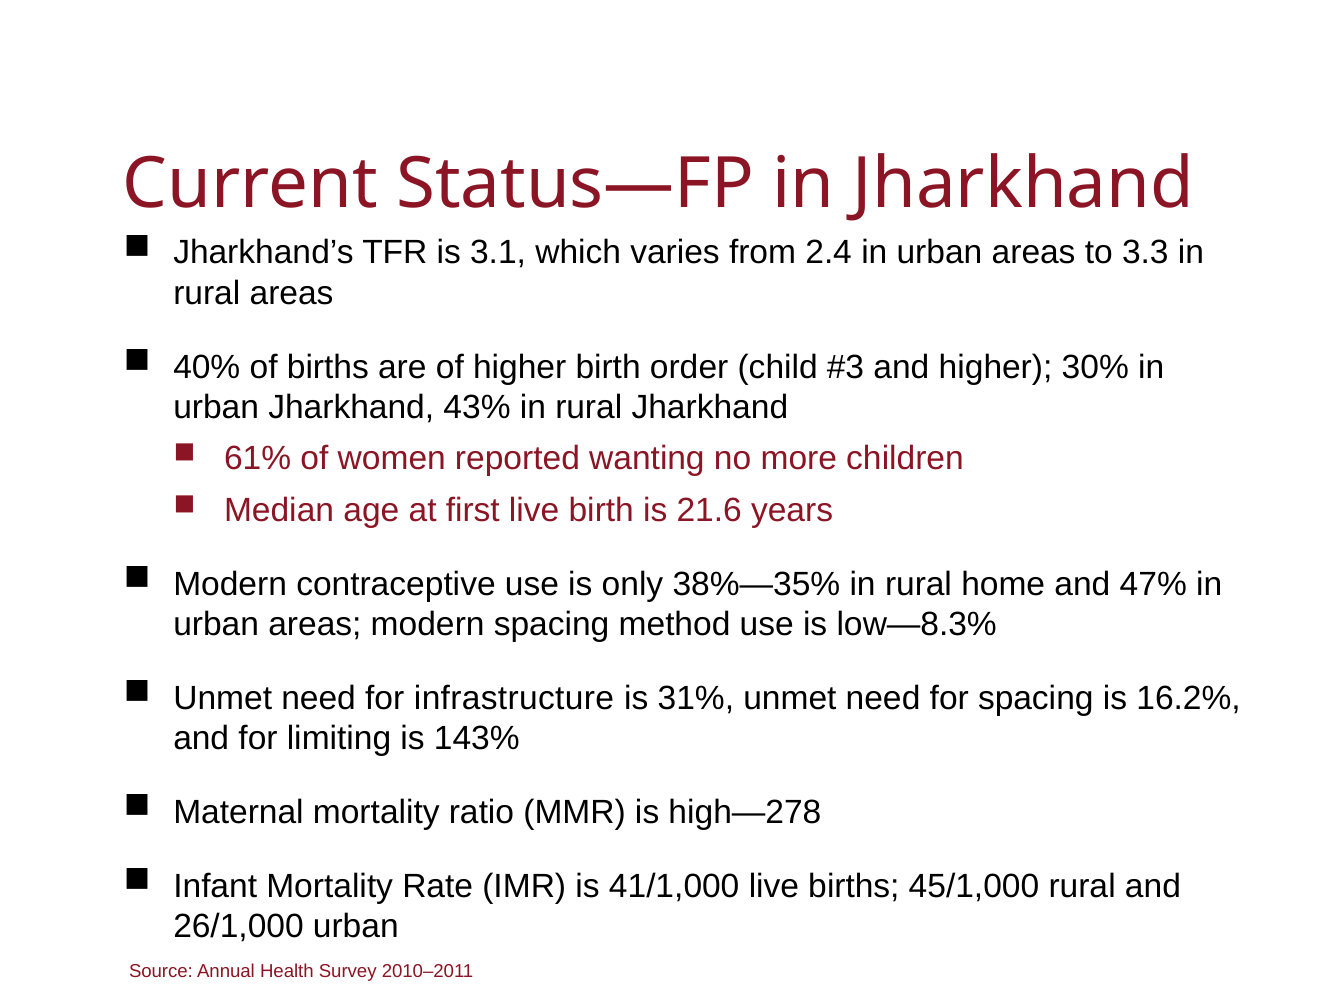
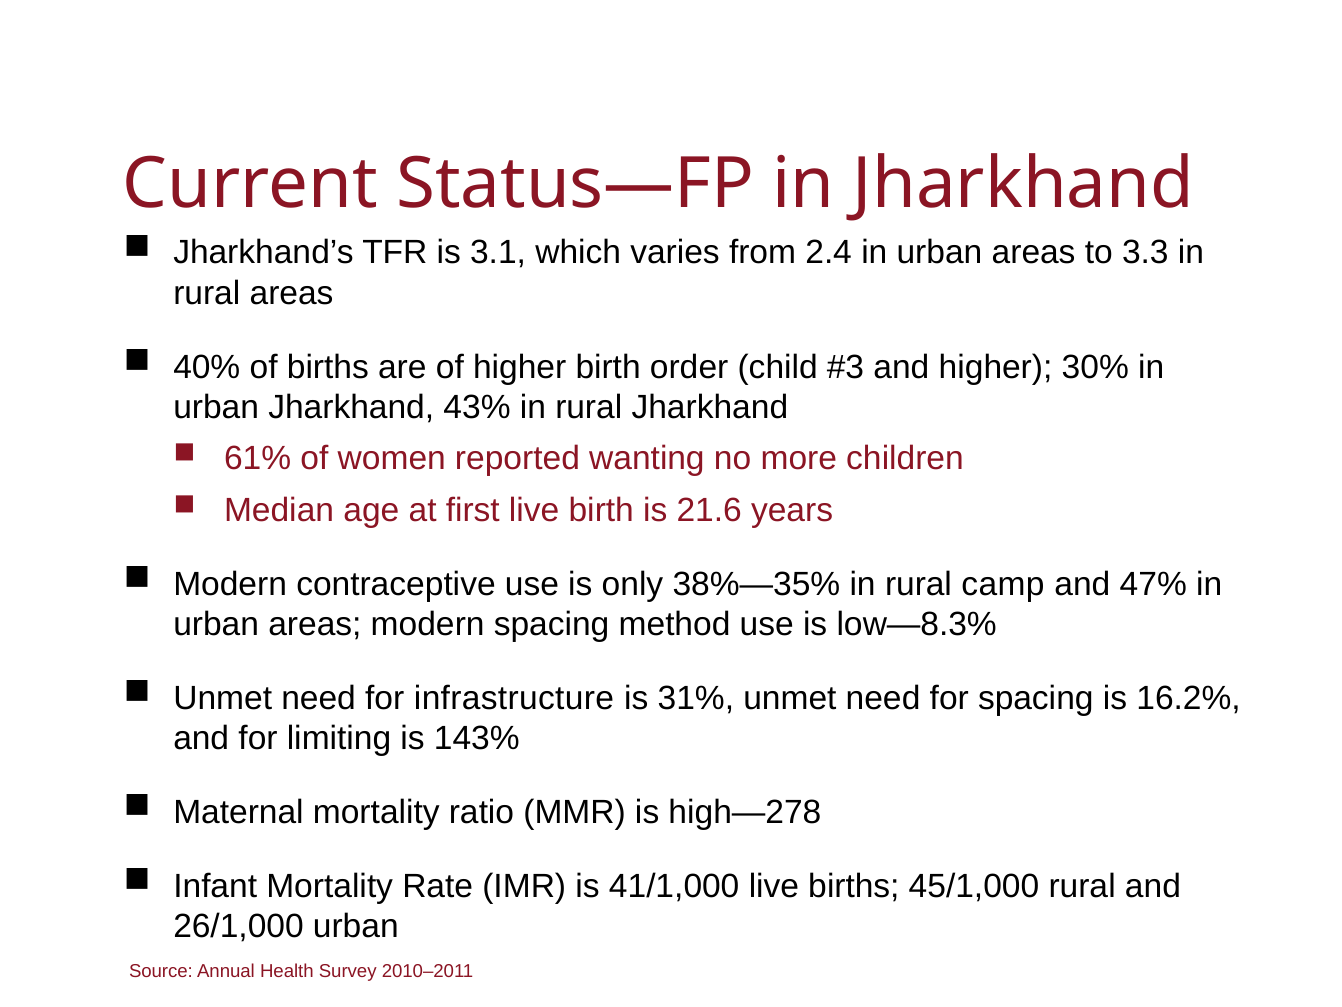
home: home -> camp (1003, 584)
